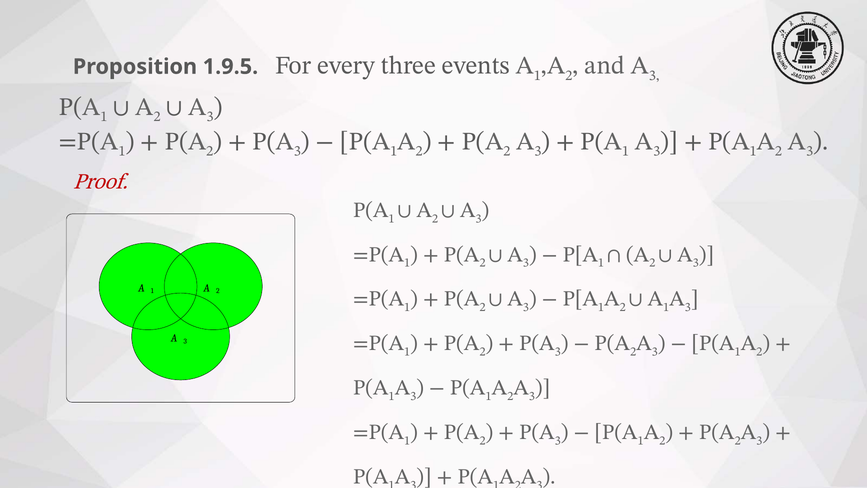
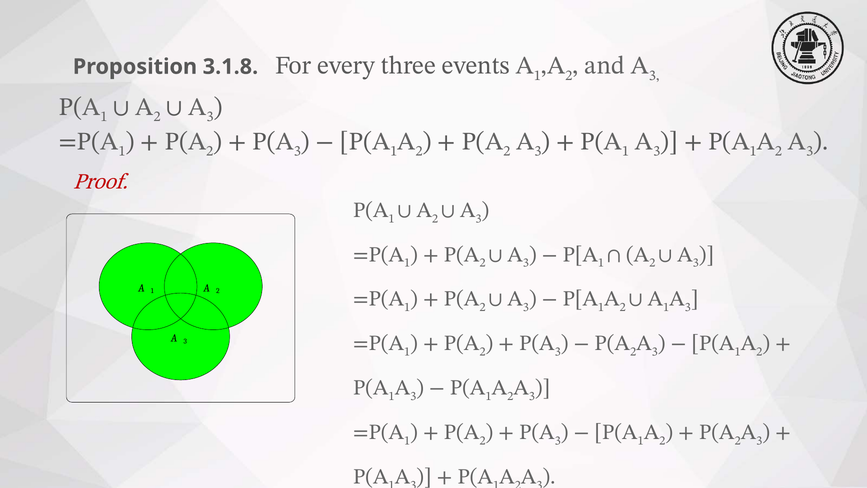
1.9.5: 1.9.5 -> 3.1.8 (230, 67)
